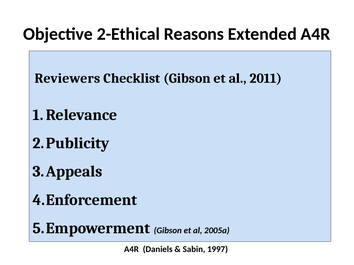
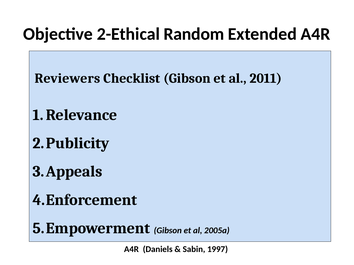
Reasons: Reasons -> Random (194, 34)
